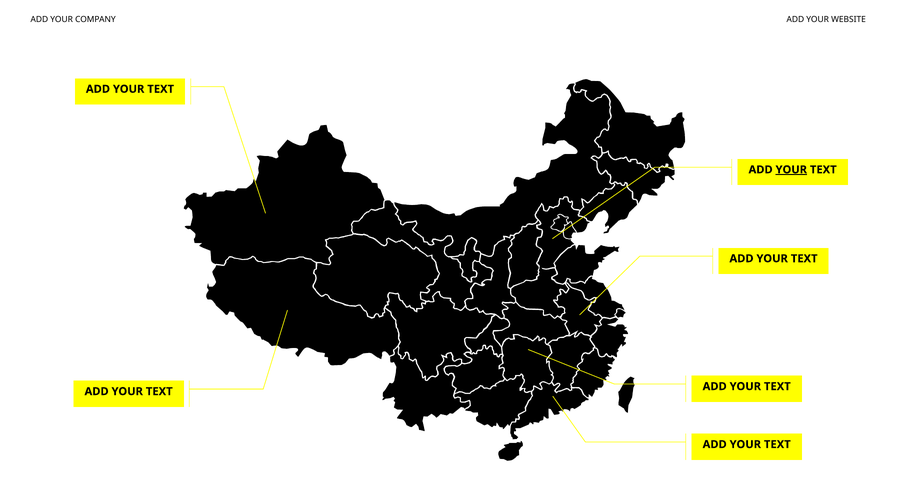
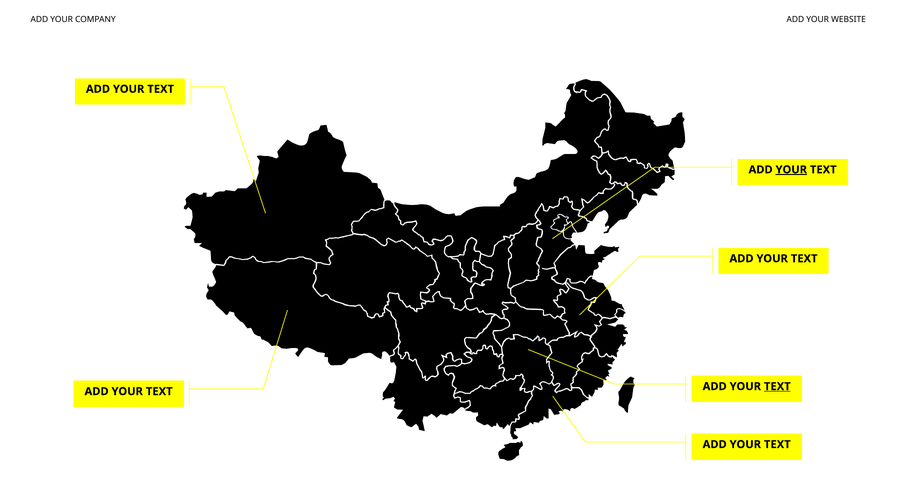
TEXT underline: none -> present (777, 387)
